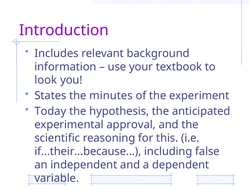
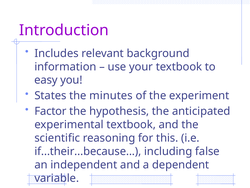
look: look -> easy (46, 80)
Today: Today -> Factor (51, 111)
experimental approval: approval -> textbook (131, 124)
